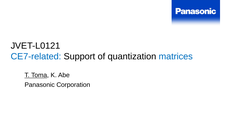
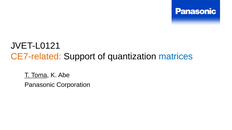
CE7-related colour: blue -> orange (36, 57)
